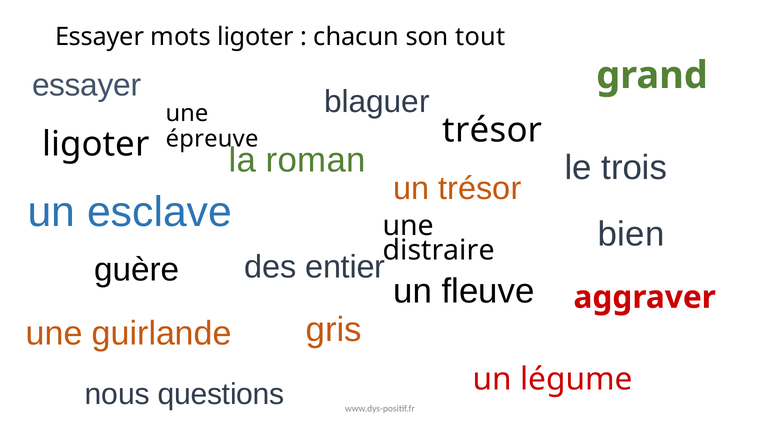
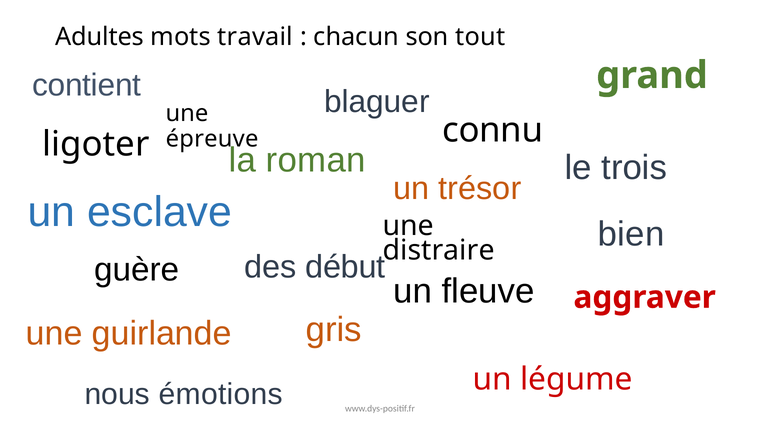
Essayer: Essayer -> Adultes (99, 37)
mots ligoter: ligoter -> travail (255, 37)
essayer: essayer -> contient (87, 85)
trésor: trésor -> connu (493, 130)
entier: entier -> début (345, 267)
questions: questions -> émotions (221, 394)
